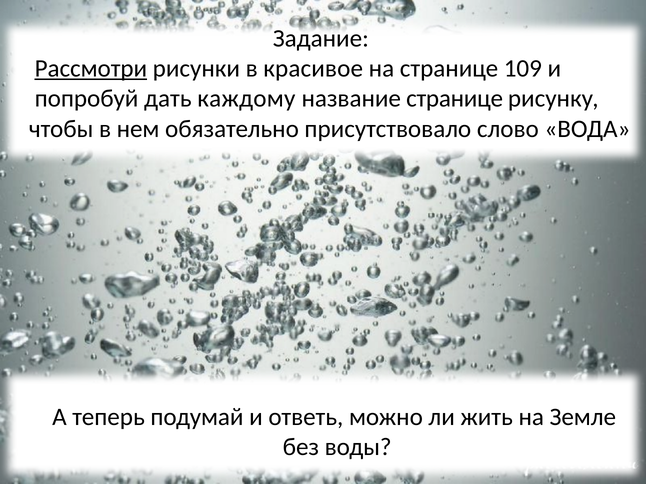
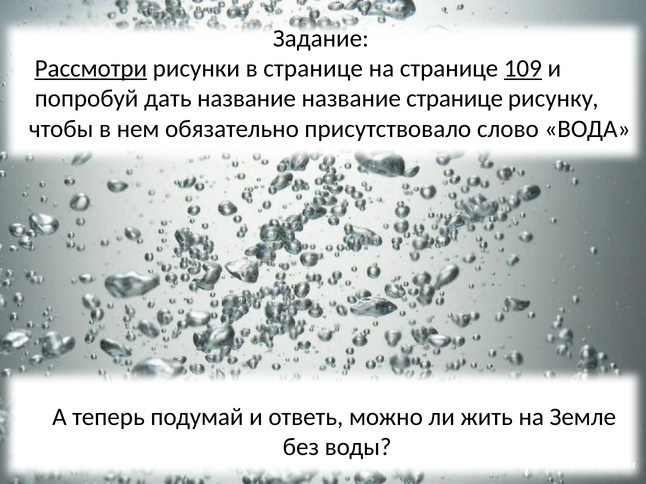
в красивое: красивое -> странице (313, 69)
109 underline: none -> present (523, 69)
дать каждому: каждому -> название (247, 99)
